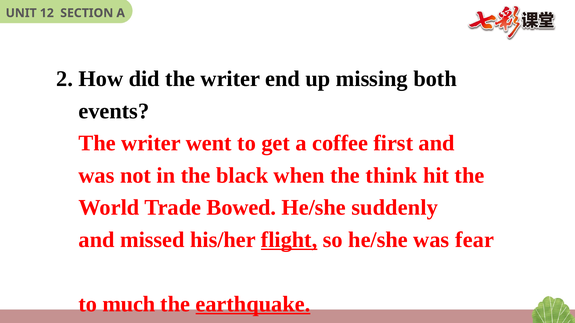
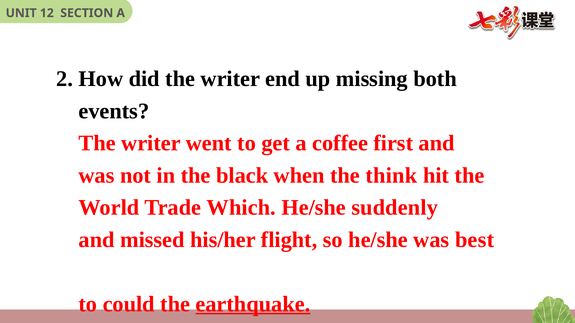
Bowed: Bowed -> Which (241, 208)
flight underline: present -> none (289, 240)
fear: fear -> best (475, 240)
much: much -> could (129, 304)
